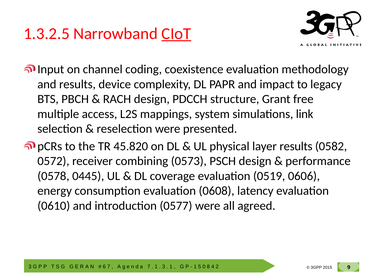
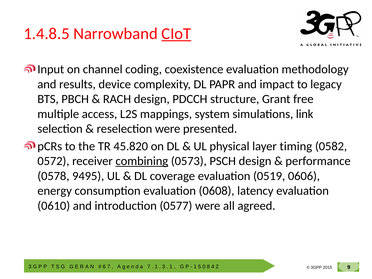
1.3.2.5: 1.3.2.5 -> 1.4.8.5 (47, 34)
layer results: results -> timing (296, 146)
combining underline: none -> present (142, 161)
0445: 0445 -> 9495 (88, 176)
